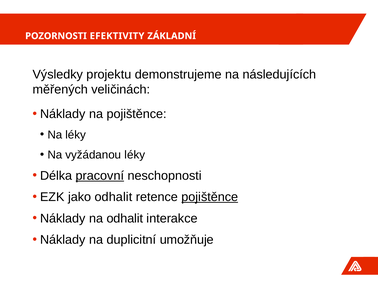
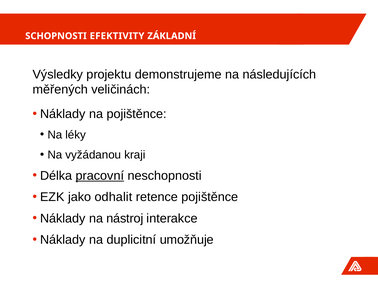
POZORNOSTI: POZORNOSTI -> SCHOPNOSTI (56, 36)
vyžádanou léky: léky -> kraji (135, 155)
pojištěnce underline: present -> none (210, 197)
na odhalit: odhalit -> nástroj (125, 219)
